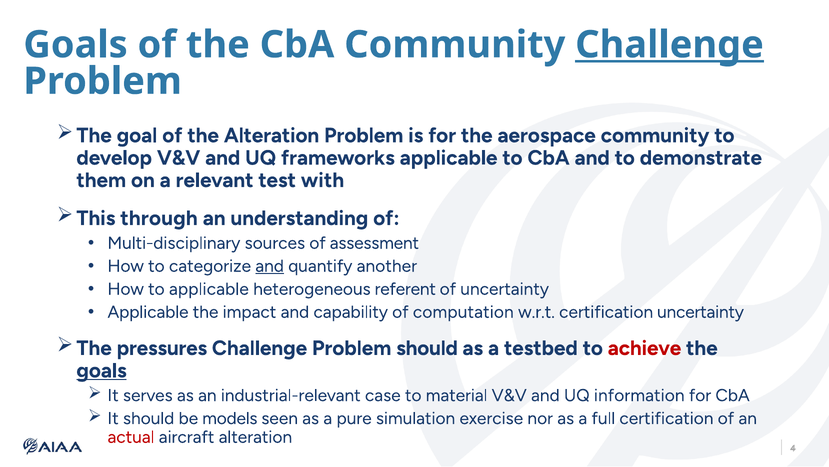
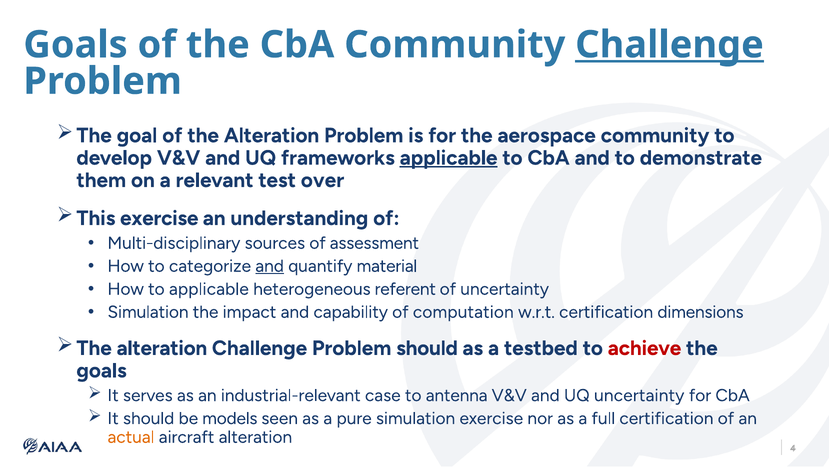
applicable underline: none -> present (449, 158)
with: with -> over (322, 180)
through: through -> exercise (159, 218)
another: another -> material (387, 266)
Applicable: Applicable -> Simulation (148, 312)
certification uncertainty: uncertainty -> dimensions (700, 312)
pressures: pressures -> alteration (162, 348)
goals underline: present -> none (102, 370)
material: material -> antenna (457, 395)
UQ information: information -> uncertainty (639, 395)
actual colour: red -> orange (131, 436)
